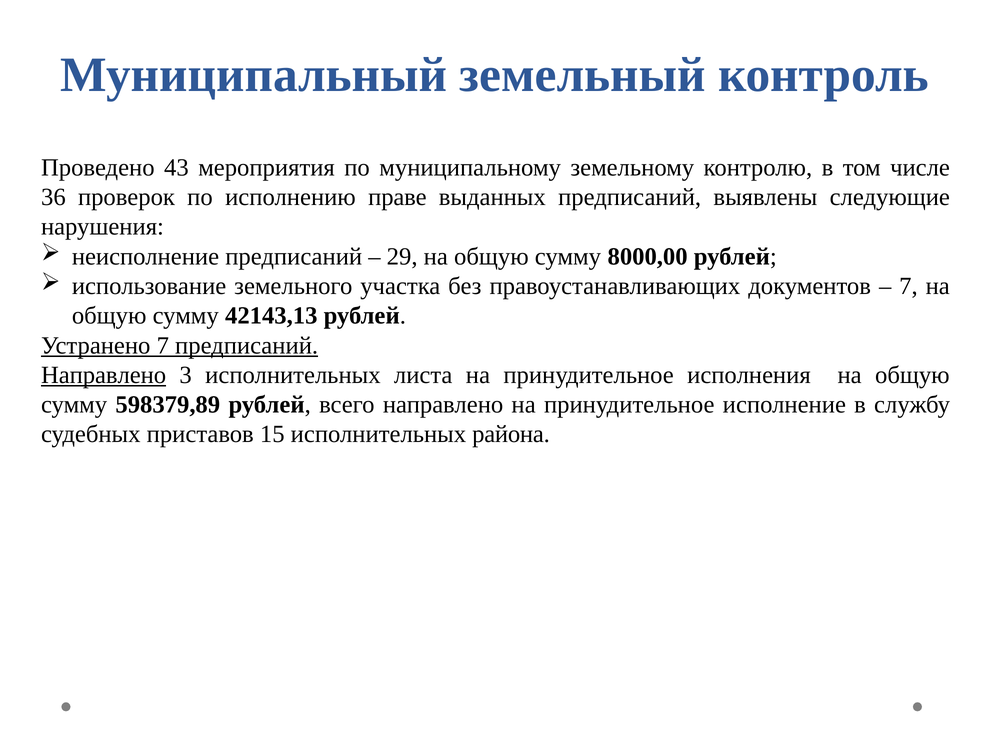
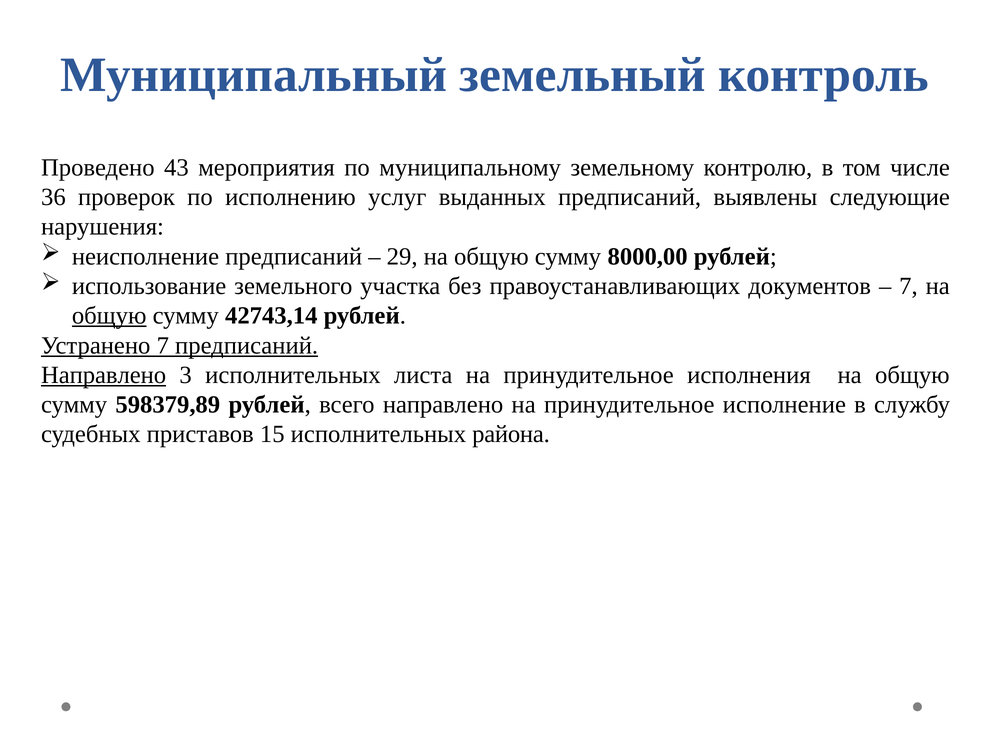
праве: праве -> услуг (397, 197)
общую underline: none -> present (109, 315)
42143,13: 42143,13 -> 42743,14 (271, 315)
